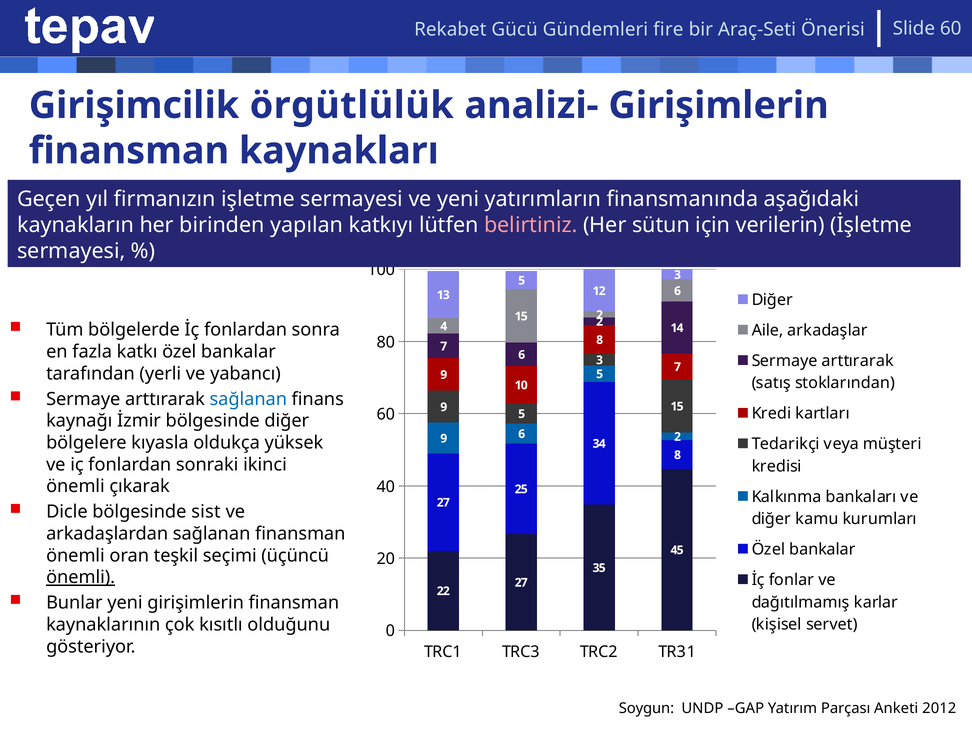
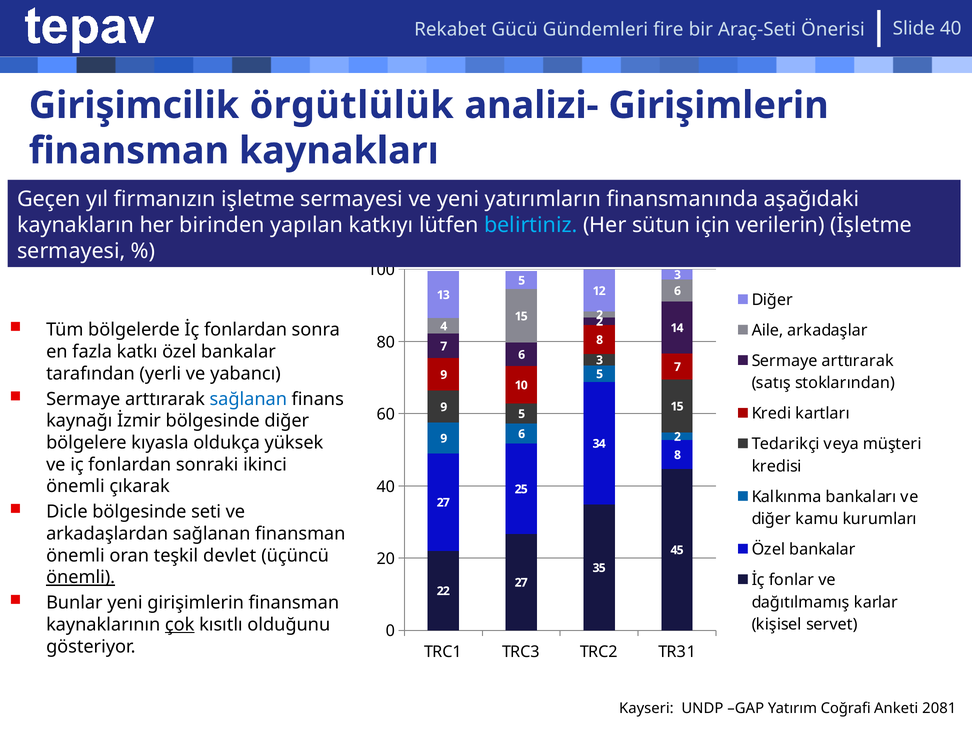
Slide 60: 60 -> 40 (951, 28)
belirtiniz colour: pink -> light blue (531, 225)
sist: sist -> seti (206, 512)
seçimi: seçimi -> devlet (230, 556)
çok underline: none -> present (180, 625)
Soygun: Soygun -> Kayseri (646, 709)
Parçası: Parçası -> Coğrafi (846, 709)
2012: 2012 -> 2081 (939, 709)
